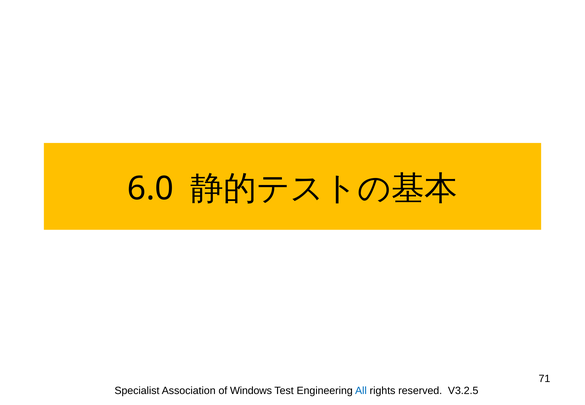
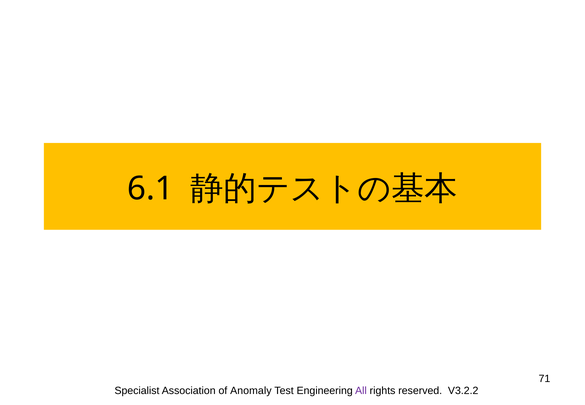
6.0: 6.0 -> 6.1 (151, 189)
Windows: Windows -> Anomaly (251, 391)
All colour: blue -> purple (361, 391)
V3.2.5: V3.2.5 -> V3.2.2 (463, 391)
